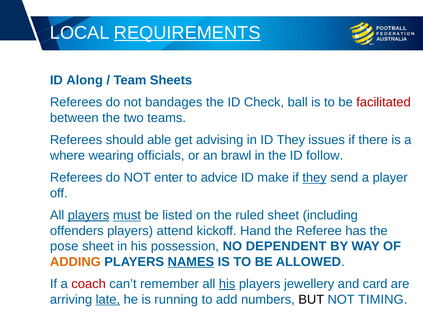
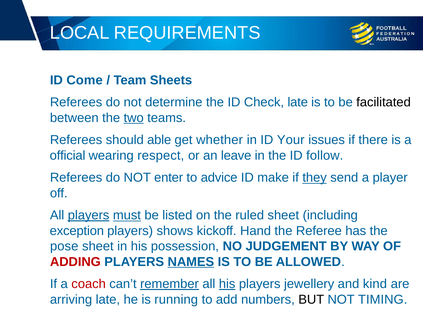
REQUIREMENTS underline: present -> none (187, 33)
Along: Along -> Come (85, 80)
bandages: bandages -> determine (174, 102)
Check ball: ball -> late (298, 102)
facilitated colour: red -> black (384, 102)
two underline: none -> present (134, 118)
advising: advising -> whether (220, 140)
ID They: They -> Your (291, 140)
where: where -> official (68, 156)
officials: officials -> respect (161, 156)
brawl: brawl -> leave (236, 156)
offenders: offenders -> exception (77, 231)
attend: attend -> shows (175, 231)
DEPENDENT: DEPENDENT -> JUDGEMENT (286, 247)
ADDING colour: orange -> red (75, 262)
remember underline: none -> present (169, 284)
card: card -> kind (375, 284)
late underline: present -> none (108, 300)
